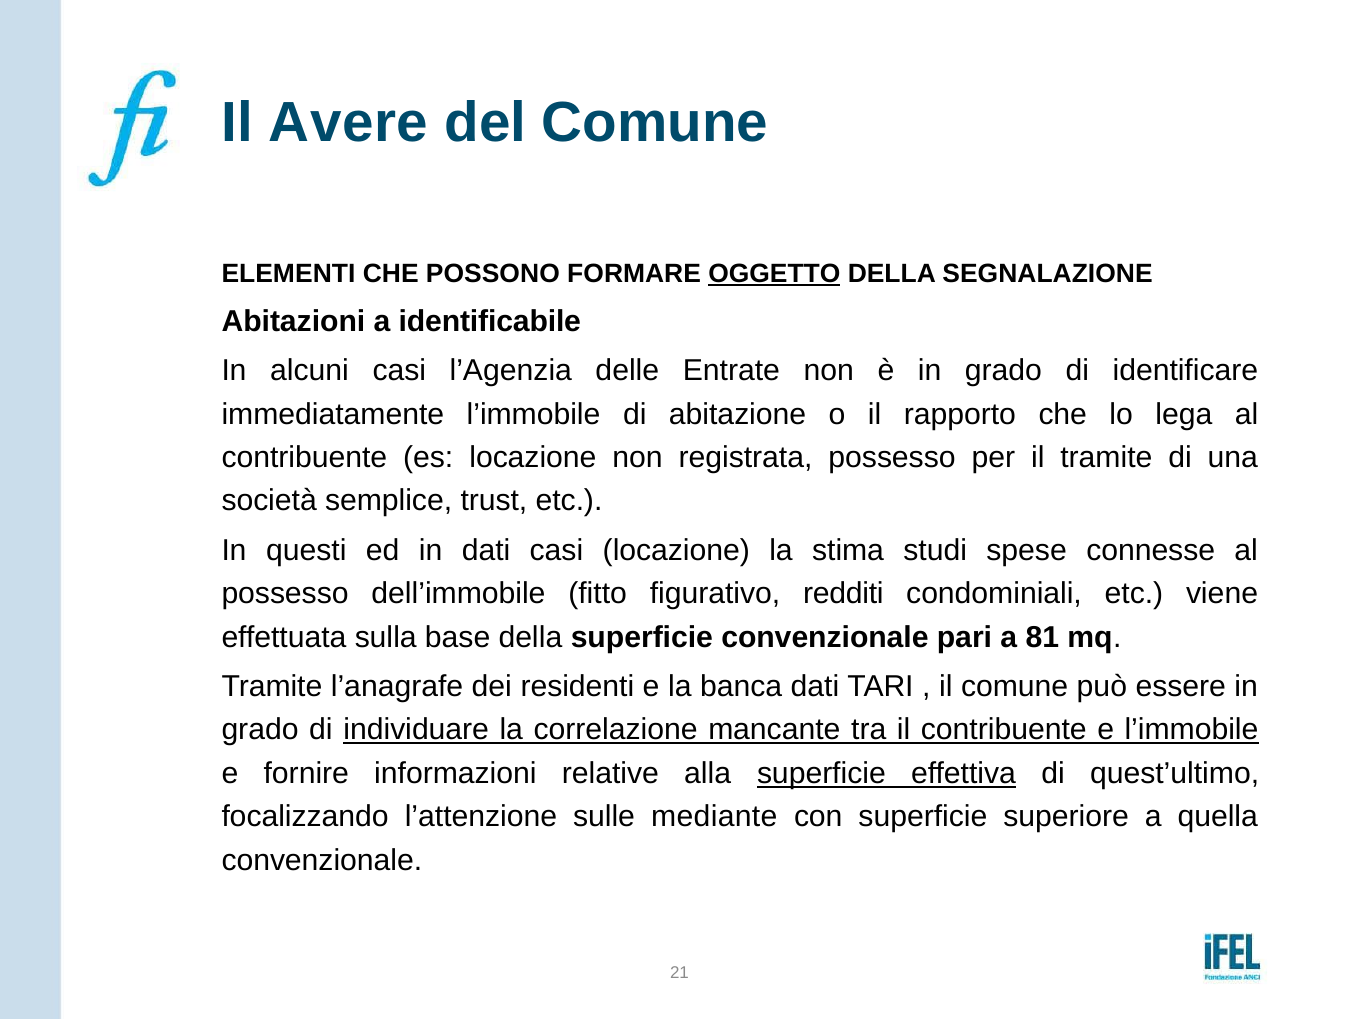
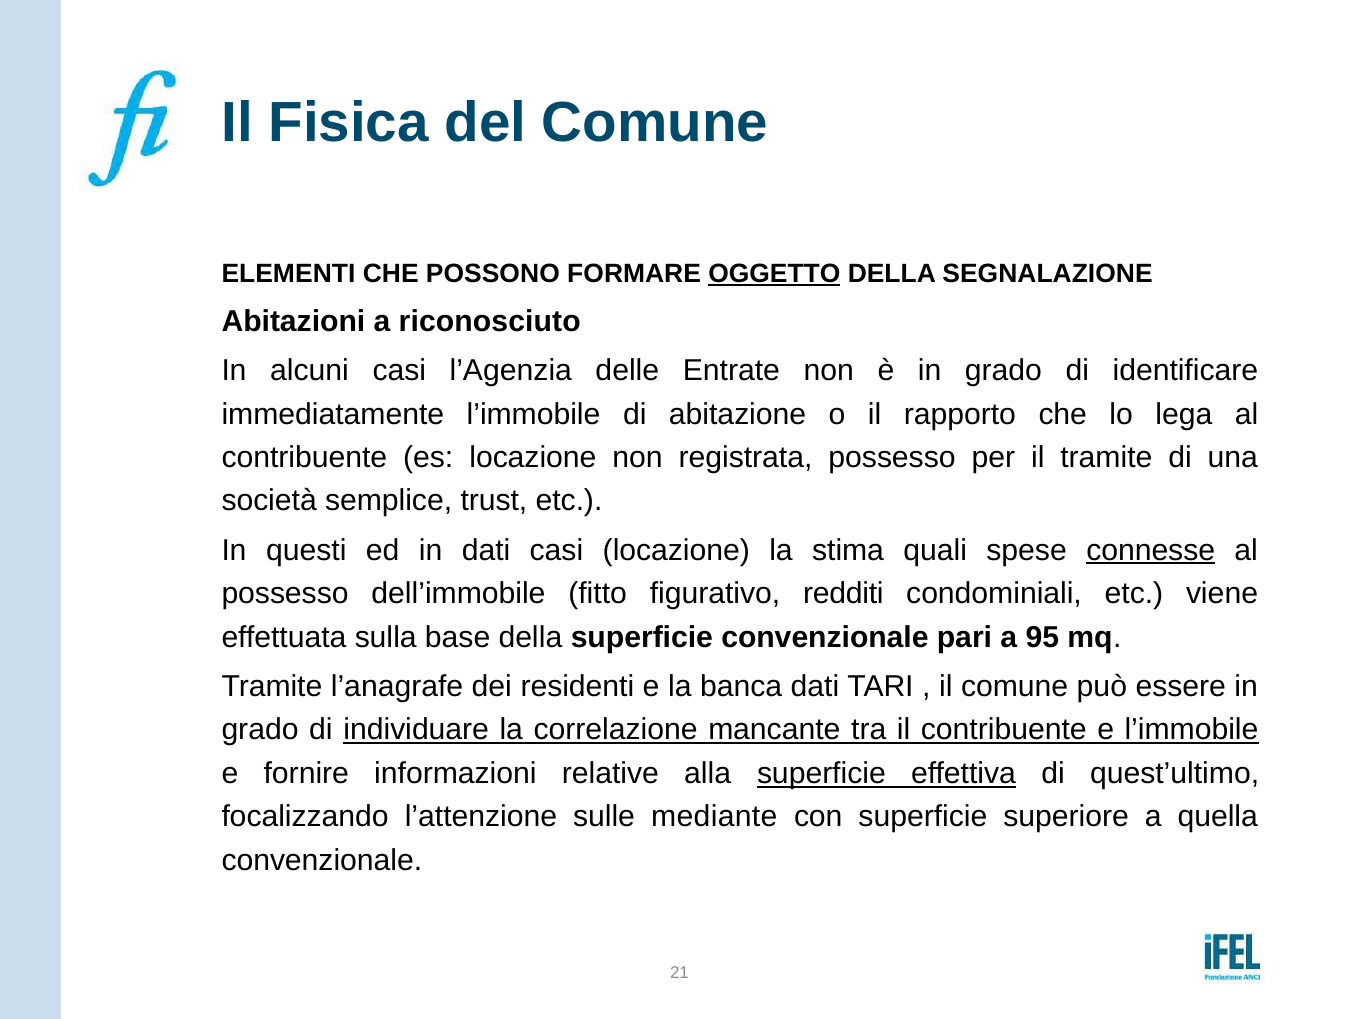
Avere: Avere -> Fisica (349, 123)
identificabile: identificabile -> riconosciuto (490, 321)
studi: studi -> quali (935, 550)
connesse underline: none -> present (1151, 550)
81: 81 -> 95 (1042, 637)
